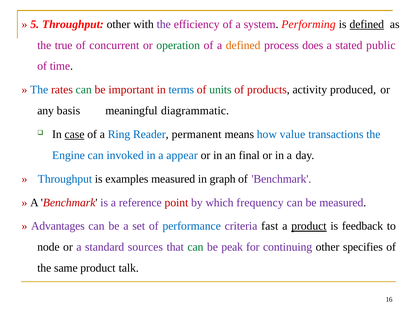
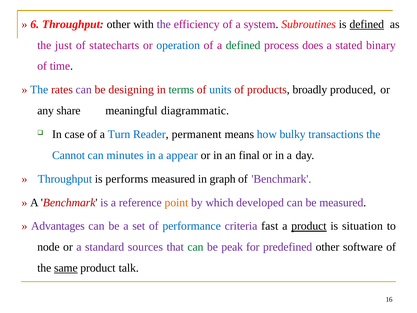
5: 5 -> 6 (35, 24)
Performing: Performing -> Subroutines (309, 24)
true: true -> just (64, 45)
concurrent: concurrent -> statecharts (114, 45)
operation colour: green -> blue (178, 45)
defined colour: orange -> green (243, 45)
public: public -> binary (381, 45)
can colour: green -> purple (84, 90)
important: important -> designing (131, 90)
terms colour: blue -> green (181, 90)
units colour: green -> blue (220, 90)
activity: activity -> broadly (310, 90)
basis: basis -> share (69, 111)
case underline: present -> none (75, 134)
Ring: Ring -> Turn (119, 134)
value: value -> bulky (293, 134)
Engine: Engine -> Cannot (69, 155)
invoked: invoked -> minutes (125, 155)
examples: examples -> performs (127, 179)
point colour: red -> orange (176, 202)
frequency: frequency -> developed (260, 202)
feedback: feedback -> situation (362, 226)
continuing: continuing -> predefined (288, 247)
specifies: specifies -> software (363, 247)
same underline: none -> present (66, 268)
